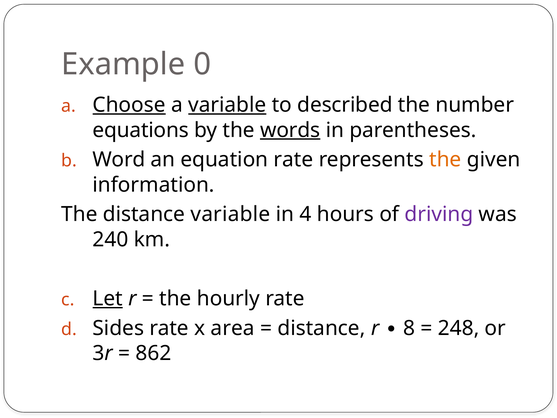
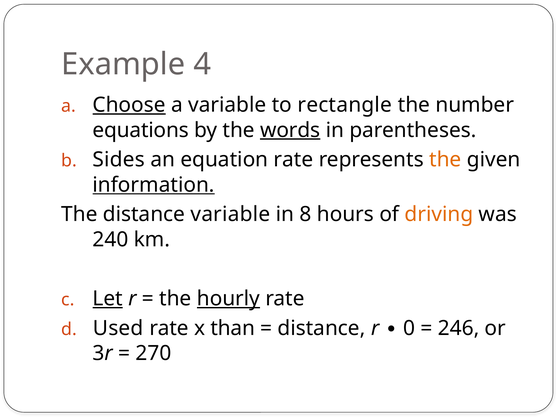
0: 0 -> 4 (202, 64)
variable underline: present -> none (227, 105)
described: described -> rectangle (345, 105)
Word: Word -> Sides (119, 160)
information underline: none -> present (154, 185)
4: 4 -> 8 (306, 214)
driving colour: purple -> orange (439, 214)
hourly underline: none -> present (228, 299)
Sides: Sides -> Used (118, 328)
area: area -> than (233, 328)
8: 8 -> 0 (409, 328)
248: 248 -> 246 (459, 328)
862: 862 -> 270 (153, 353)
